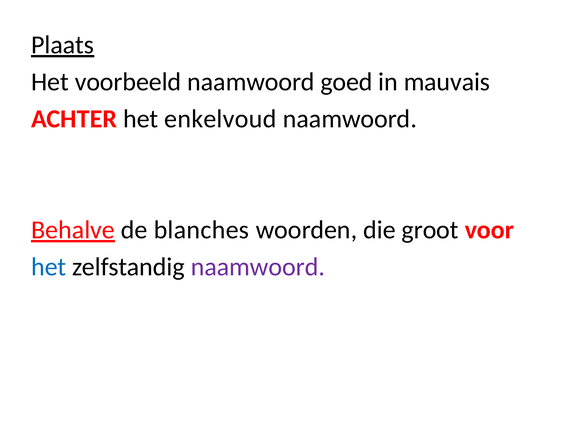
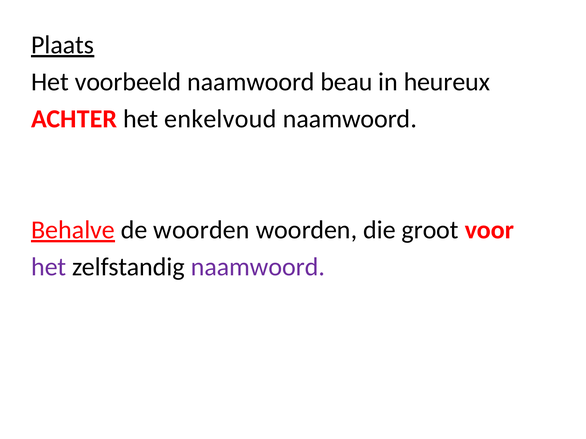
goed: goed -> beau (347, 82)
mauvais: mauvais -> heureux (447, 82)
de blanches: blanches -> woorden (201, 230)
het colour: blue -> purple (49, 267)
